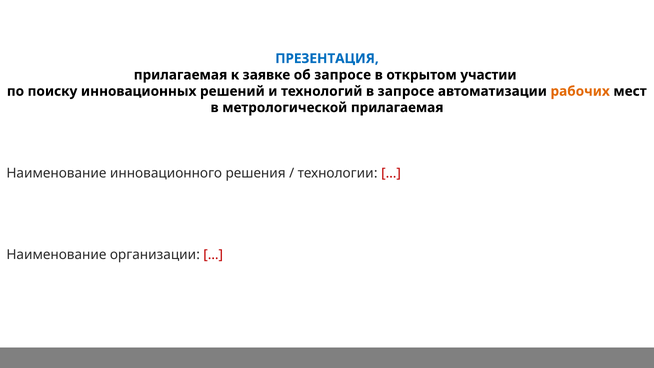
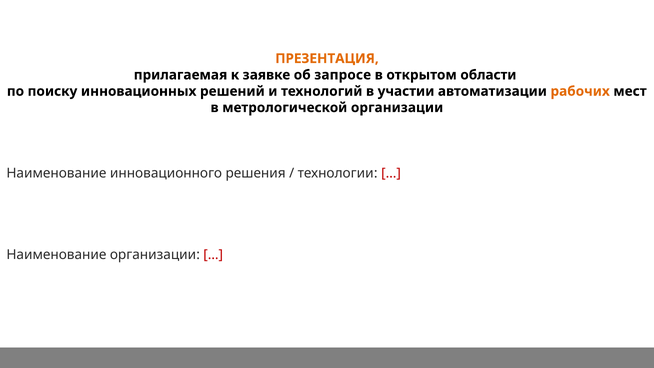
ПРЕЗЕНТАЦИЯ colour: blue -> orange (327, 59)
участии: участии -> области (488, 75)
в запросе: запросе -> участии (406, 91)
метрологической прилагаемая: прилагаемая -> организации (397, 108)
